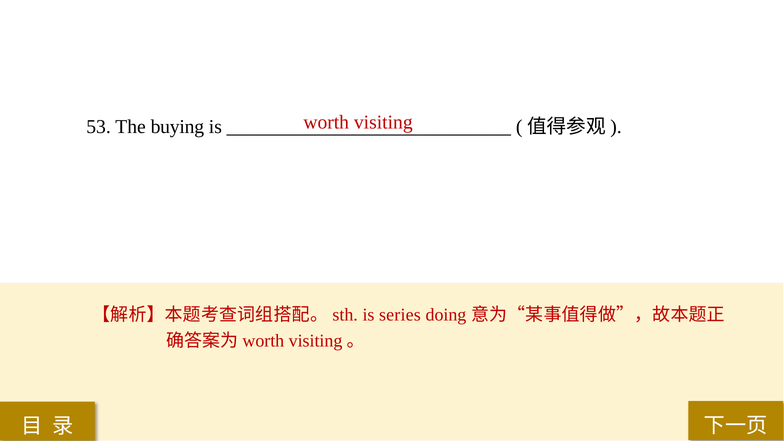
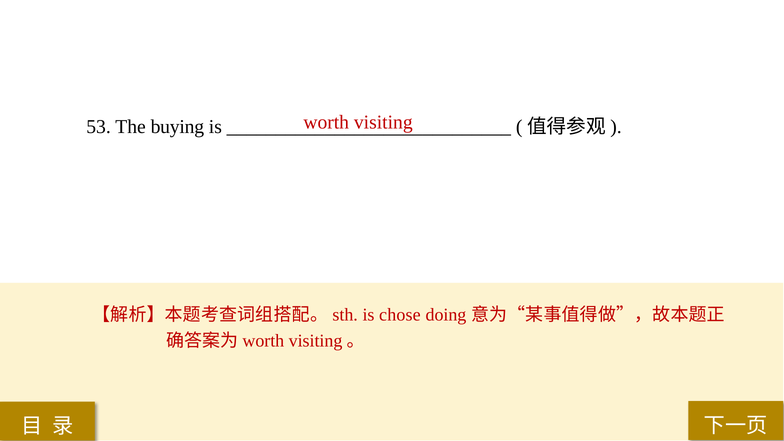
series: series -> chose (400, 315)
